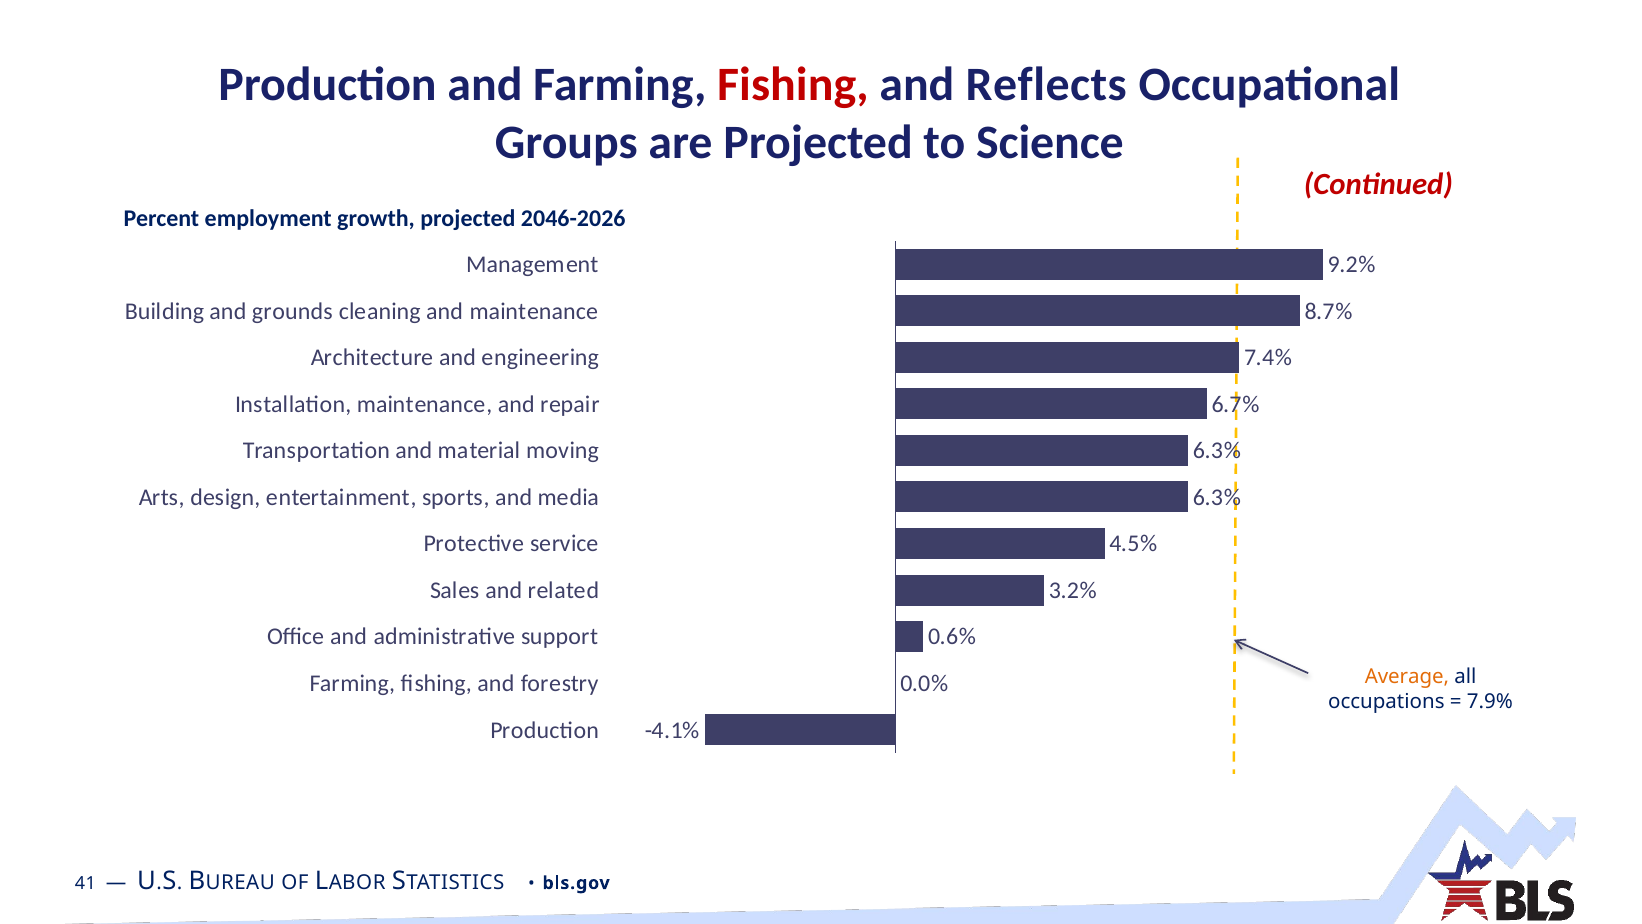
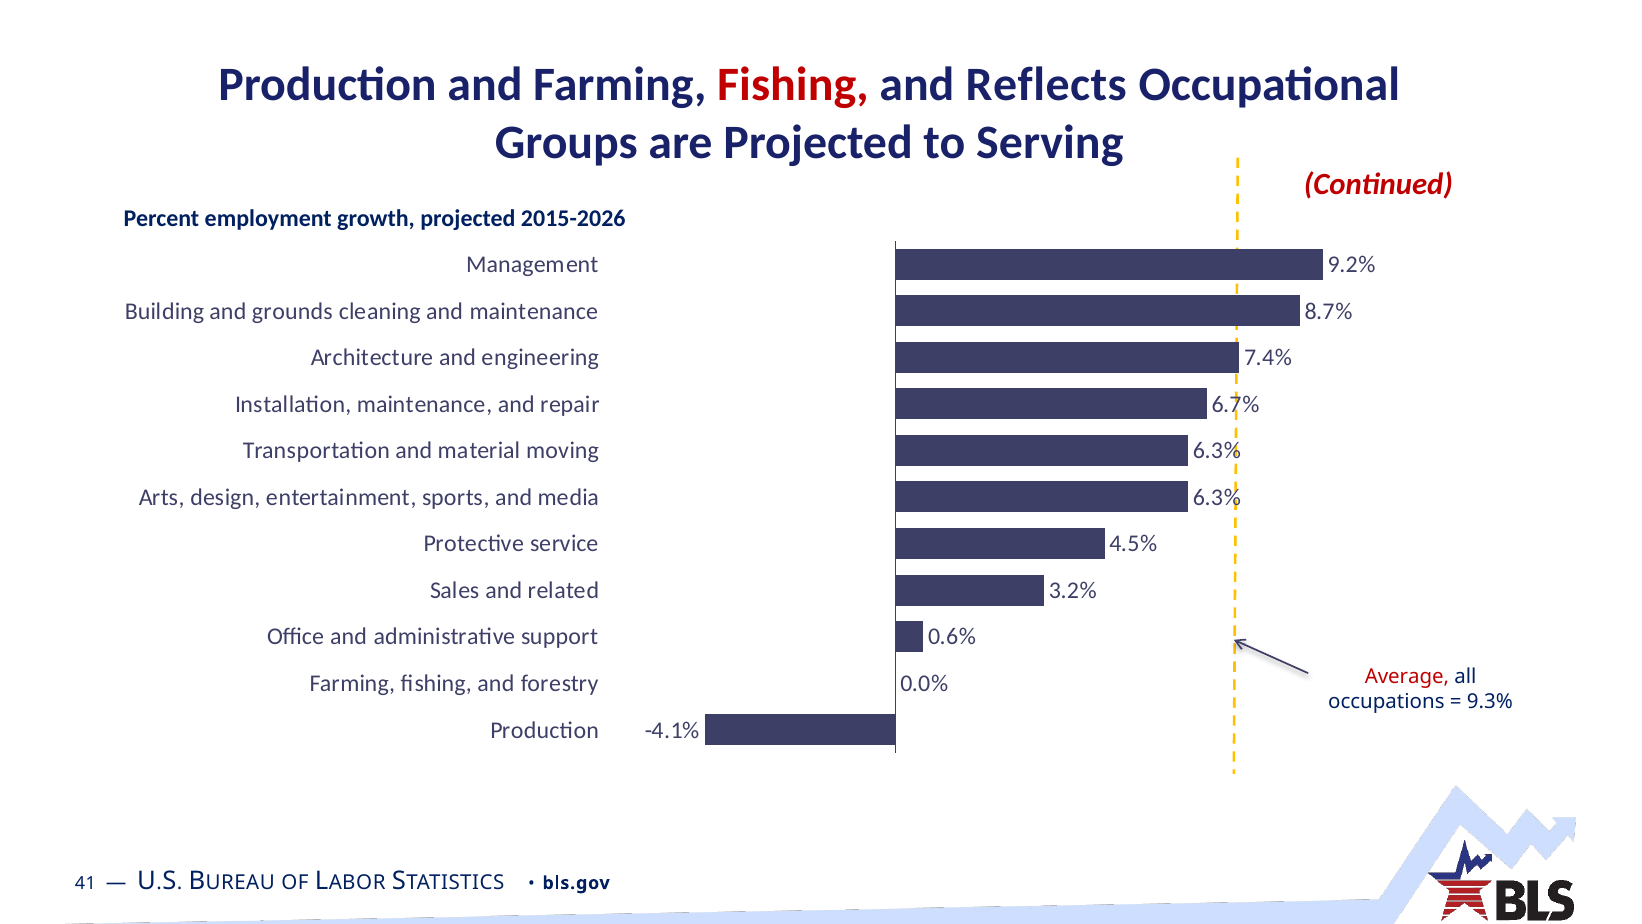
Science: Science -> Serving (1050, 142)
2046-2026: 2046-2026 -> 2015-2026 (573, 219)
Average colour: orange -> red (1407, 677)
7.9%: 7.9% -> 9.3% (1490, 701)
